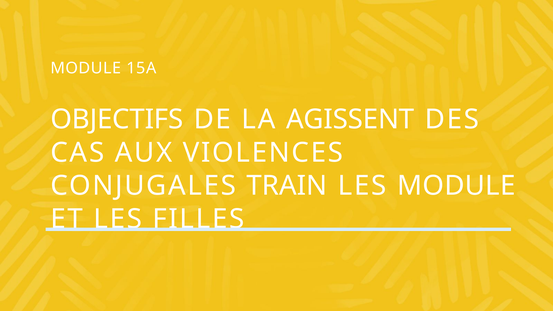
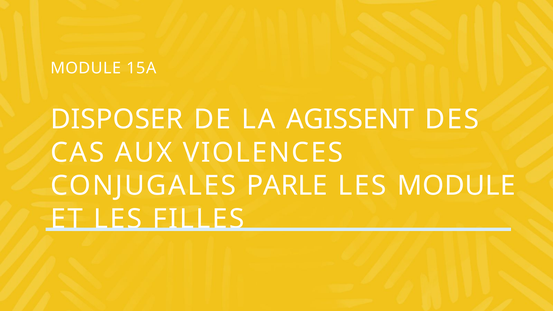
OBJECTIFS: OBJECTIFS -> DISPOSER (117, 119)
TRAIN: TRAIN -> PARLE (287, 186)
